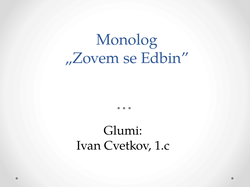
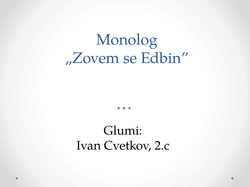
1.c: 1.c -> 2.c (162, 146)
